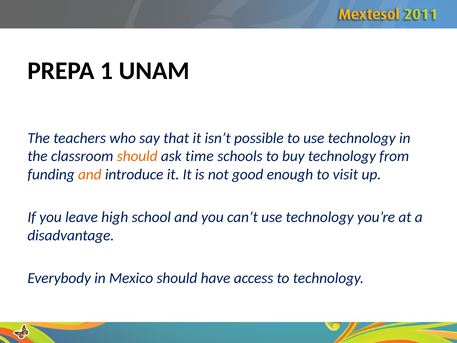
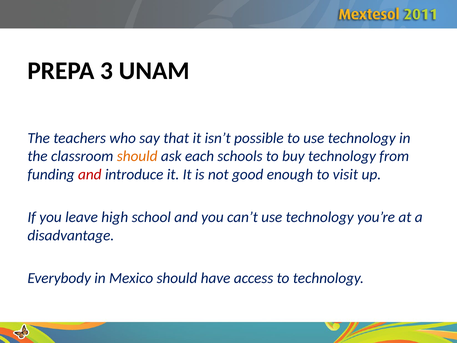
1: 1 -> 3 (107, 71)
time: time -> each (200, 156)
and colour: orange -> red (90, 174)
